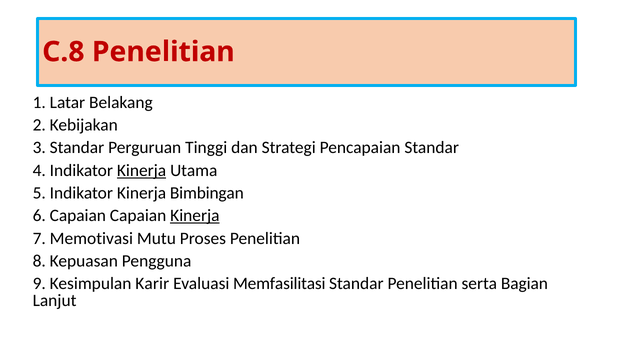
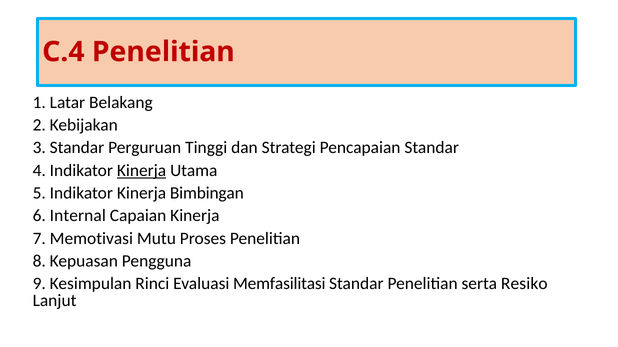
C.8: C.8 -> C.4 (63, 52)
6 Capaian: Capaian -> Internal (78, 216)
Kinerja underline: present -> none (195, 216)
Karir: Karir -> Rinci (152, 284)
Bagian: Bagian -> Resiko (524, 284)
